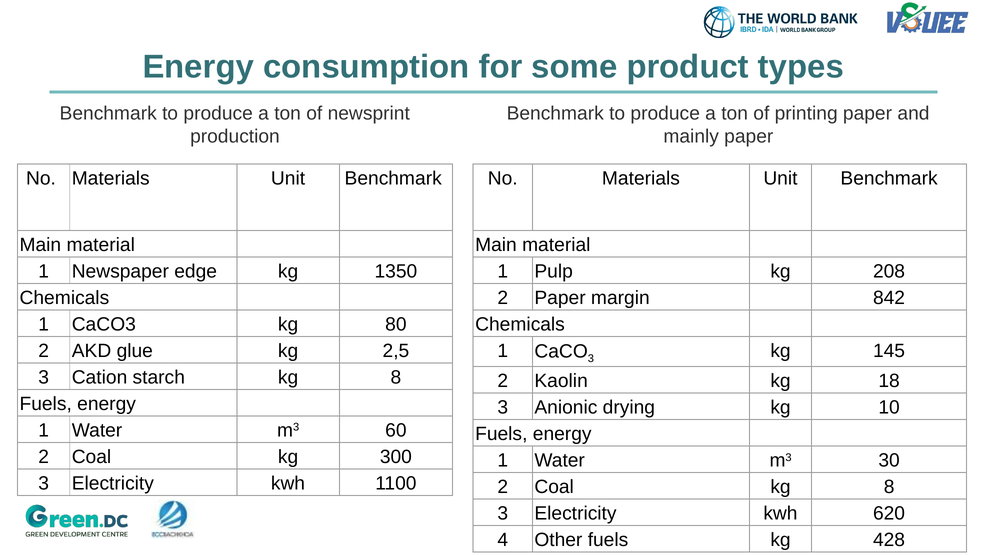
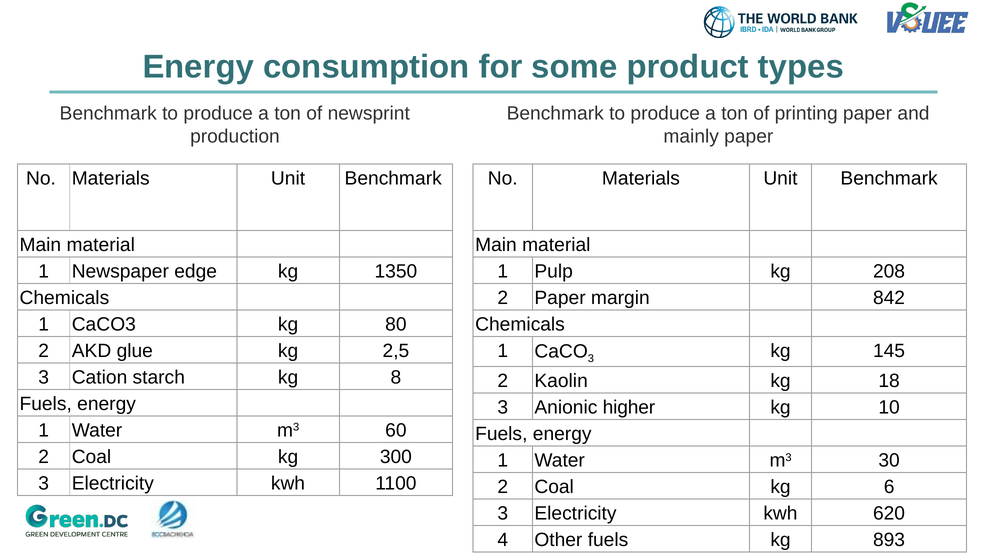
drying: drying -> higher (629, 408)
Coal kg 8: 8 -> 6 (889, 487)
428: 428 -> 893 (889, 540)
